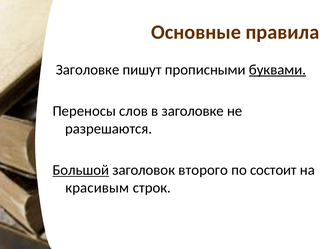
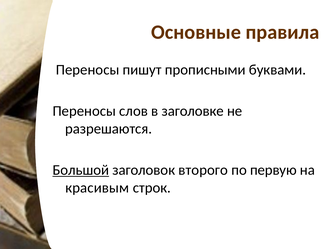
Заголовке: Заголовке -> Переносы (88, 70)
буквами underline: present -> none (278, 70)
состоит: состоит -> первую (273, 170)
